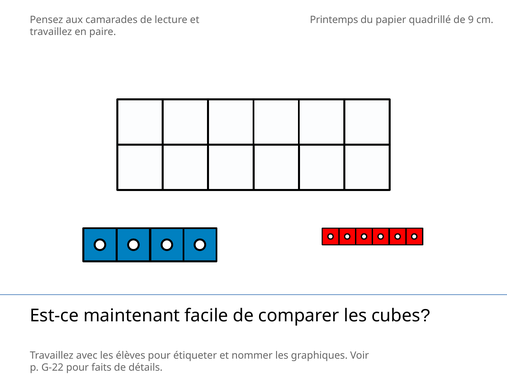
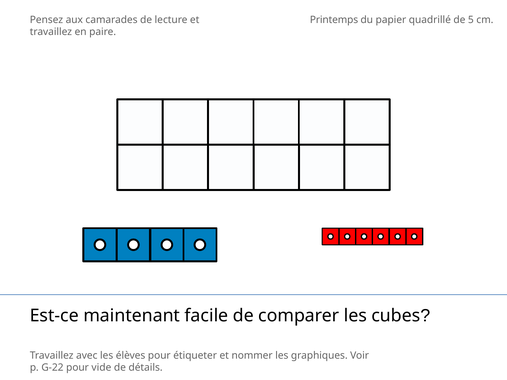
9: 9 -> 5 (471, 20)
faits: faits -> vide (101, 368)
